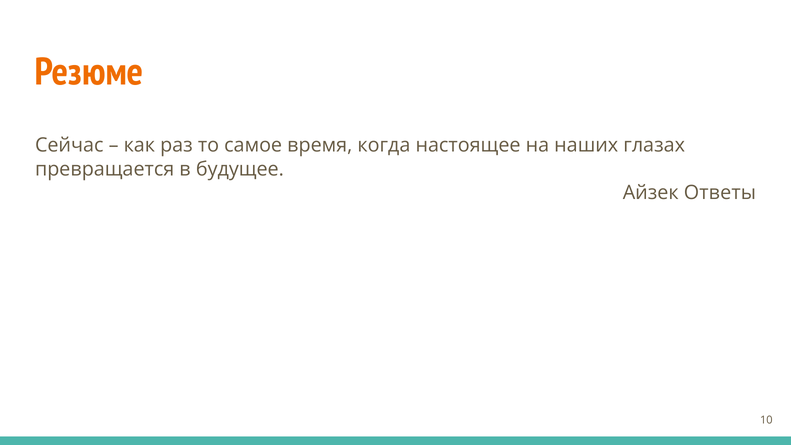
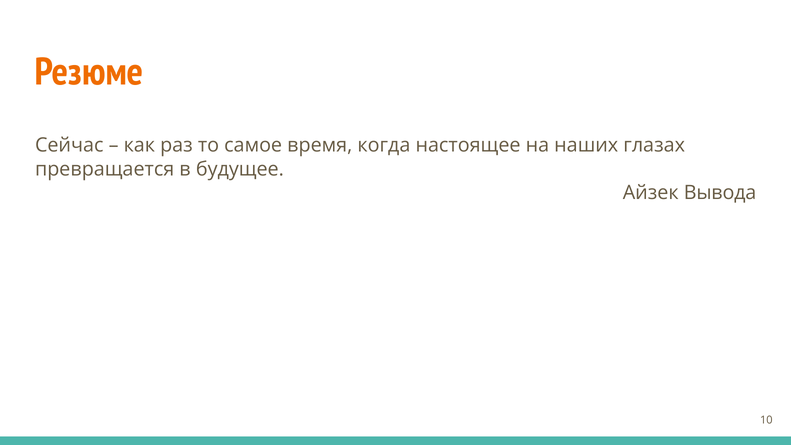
Ответы: Ответы -> Вывода (720, 193)
